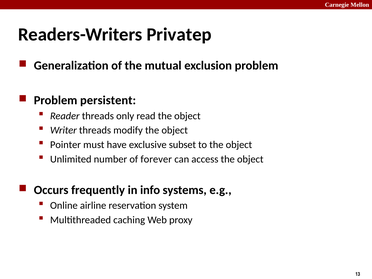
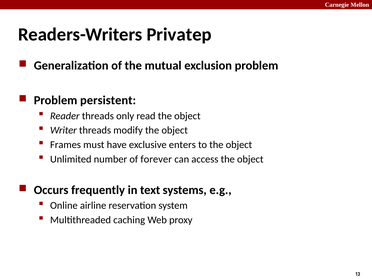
Pointer: Pointer -> Frames (65, 145)
subset: subset -> enters (182, 145)
info: info -> text (150, 190)
